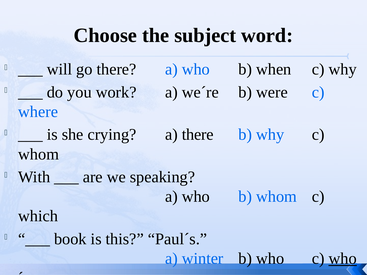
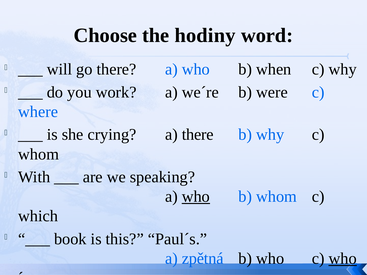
subject: subject -> hodiny (205, 35)
who underline: none -> present (196, 197)
winter: winter -> zpětná (203, 259)
